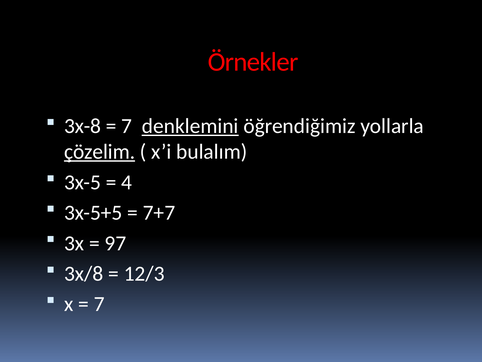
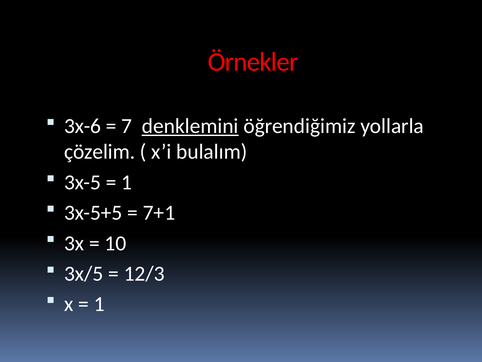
3x-8: 3x-8 -> 3x-6 (83, 126)
çözelim underline: present -> none (100, 152)
4: 4 -> 1 (127, 182)
7+7: 7+7 -> 7+1 (159, 213)
97: 97 -> 10 (115, 243)
3x/8: 3x/8 -> 3x/5 (84, 273)
7: 7 -> 1 (99, 304)
